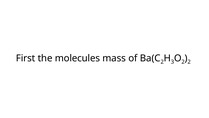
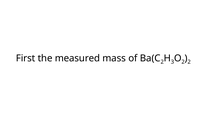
molecules: molecules -> measured (77, 58)
